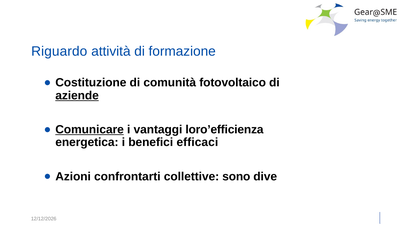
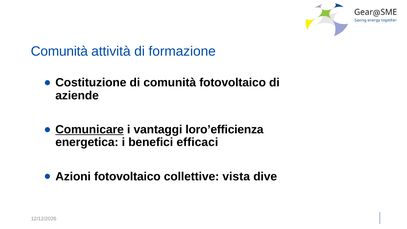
Riguardo: Riguardo -> Comunità (59, 51)
aziende underline: present -> none (77, 95)
Azioni confrontarti: confrontarti -> fotovoltaico (127, 176)
sono: sono -> vista (236, 176)
